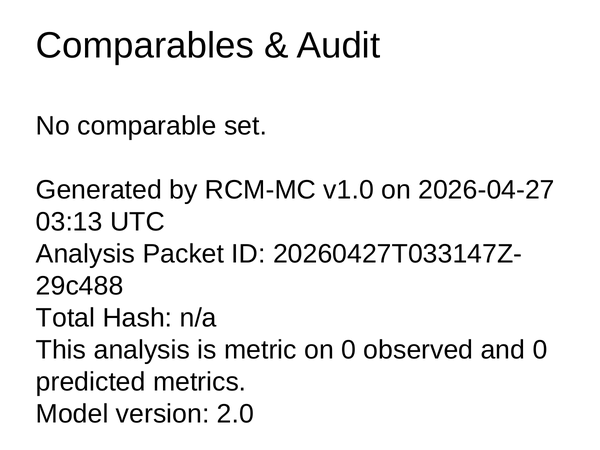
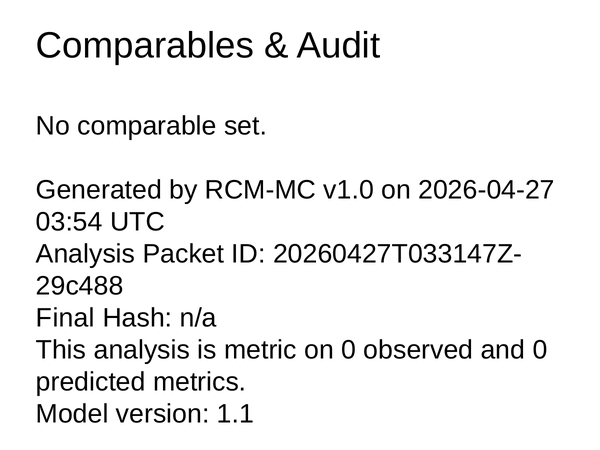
03:13: 03:13 -> 03:54 (69, 222)
Total: Total -> Final (65, 318)
2.0: 2.0 -> 1.1 (235, 414)
